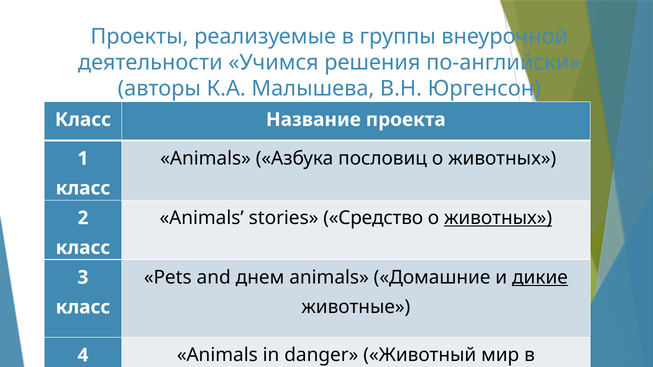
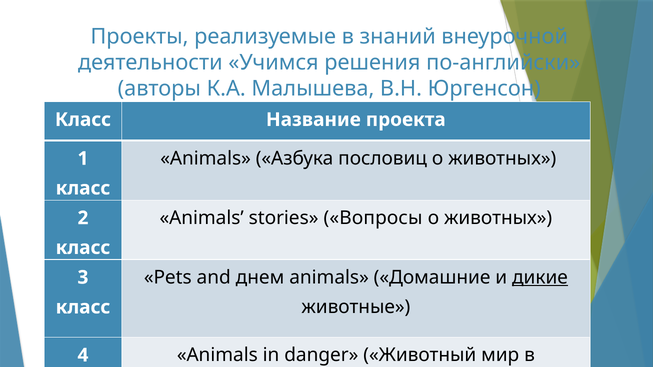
группы: группы -> знаний (398, 37)
Средство: Средство -> Вопросы (373, 218)
животных underline: present -> none (498, 218)
